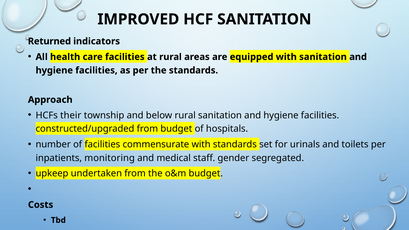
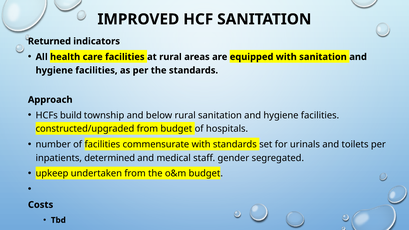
their: their -> build (71, 115)
monitoring: monitoring -> determined (110, 158)
